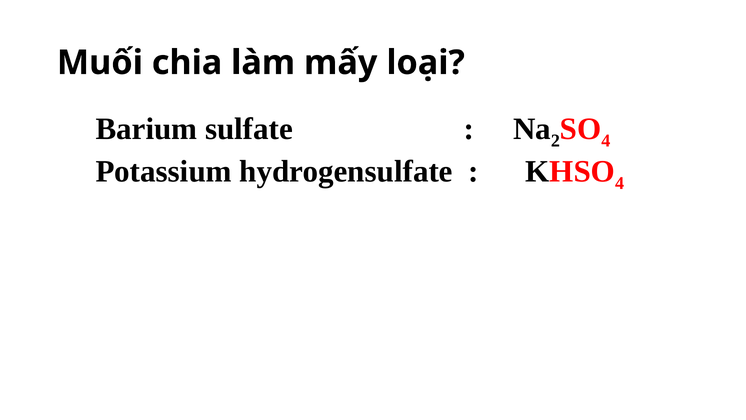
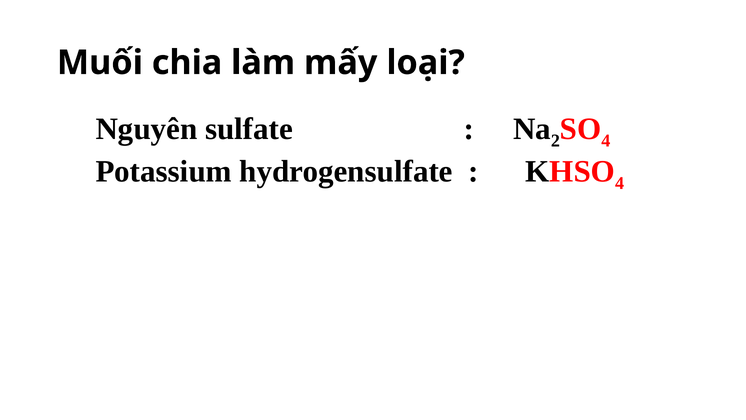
Barium: Barium -> Nguyên (146, 129)
